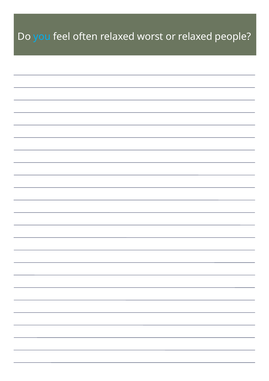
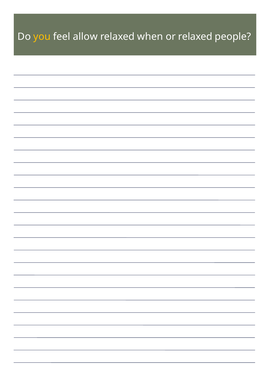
you colour: light blue -> yellow (42, 37)
often: often -> allow (85, 37)
worst: worst -> when (150, 37)
